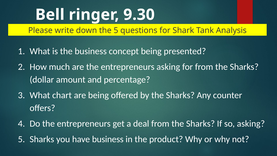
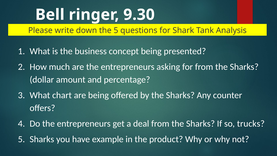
so asking: asking -> trucks (251, 123)
have business: business -> example (108, 139)
